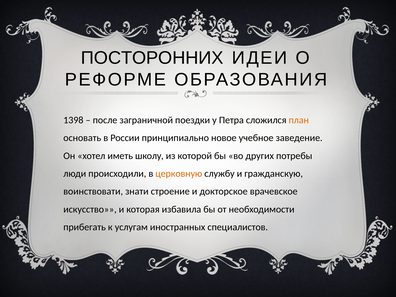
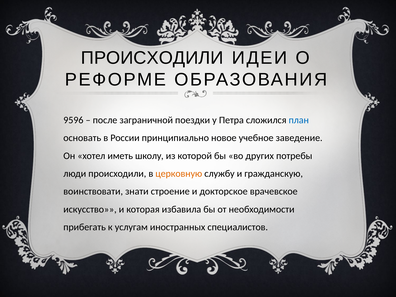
ПОСТОРОННИХ: ПОСТОРОННИХ -> ПРОИСХОДИЛИ (152, 58)
1398: 1398 -> 9596 (73, 120)
план colour: orange -> blue (299, 120)
